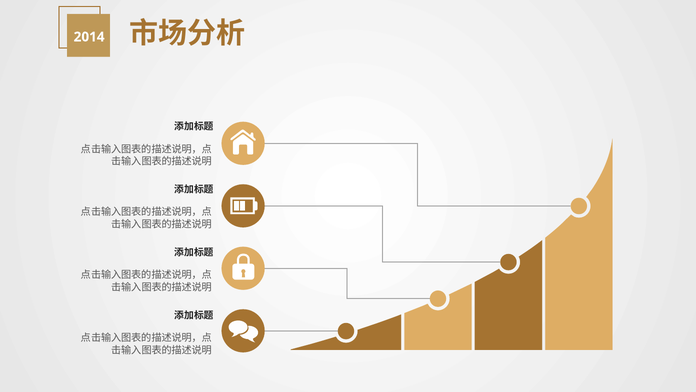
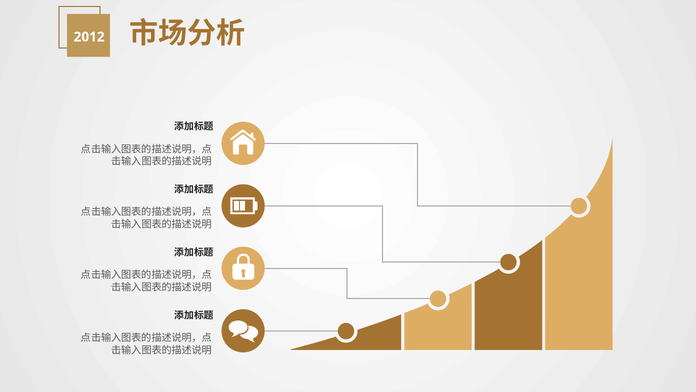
2014: 2014 -> 2012 (89, 37)
